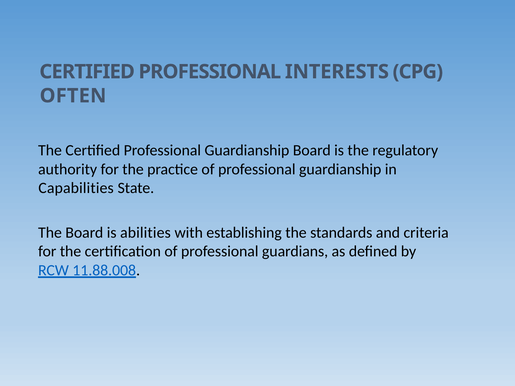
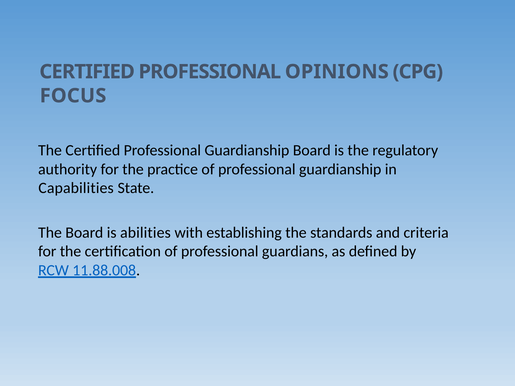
INTERESTS: INTERESTS -> OPINIONS (337, 72)
OFTEN: OFTEN -> FOCUS (73, 96)
